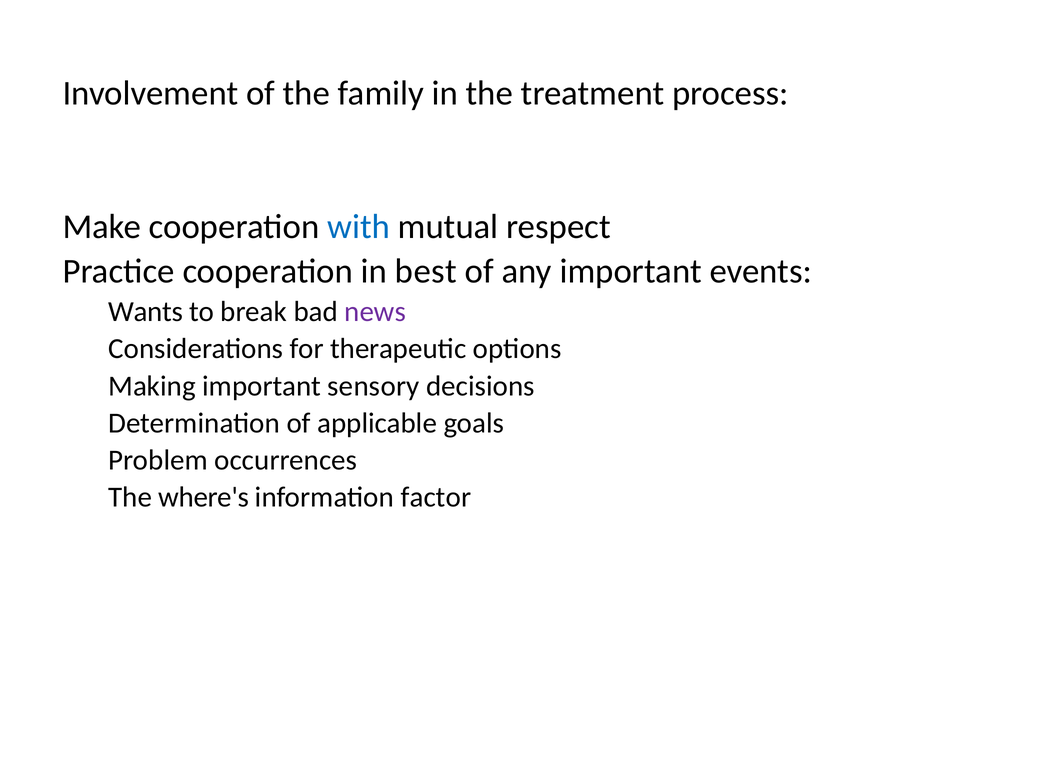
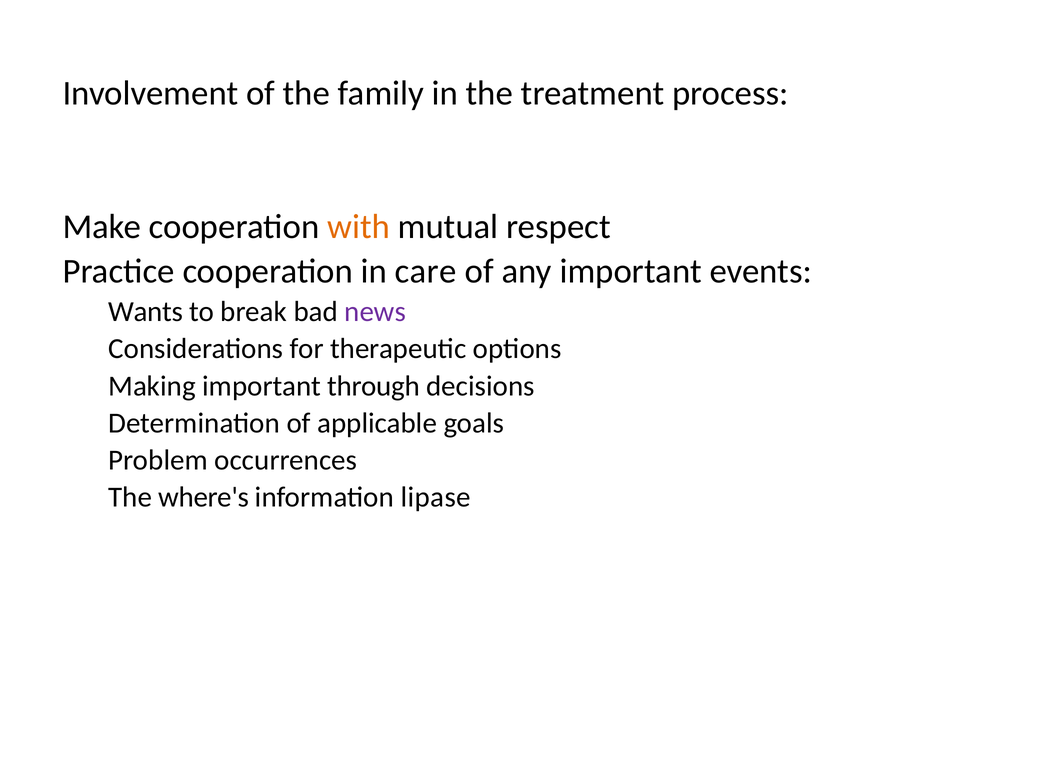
with colour: blue -> orange (359, 227)
best: best -> care (426, 271)
sensory: sensory -> through (374, 386)
factor: factor -> lipase (436, 497)
